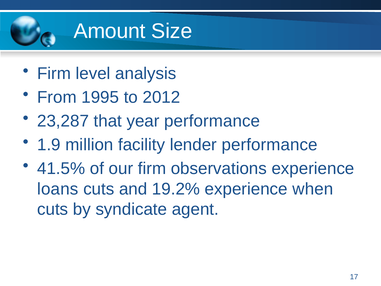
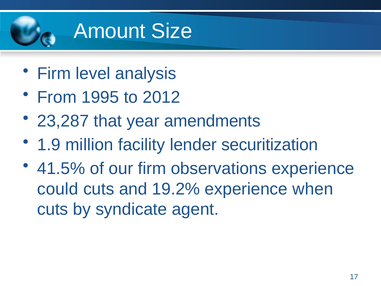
year performance: performance -> amendments (212, 121)
lender performance: performance -> securitization (270, 145)
loans: loans -> could (58, 189)
